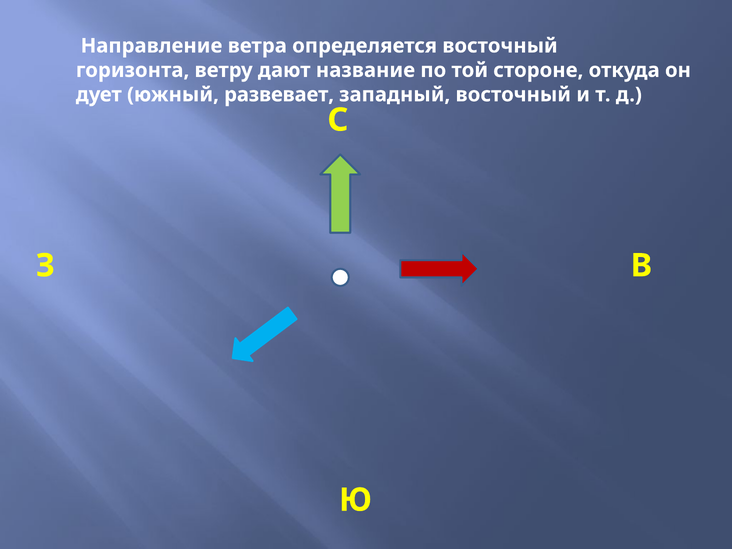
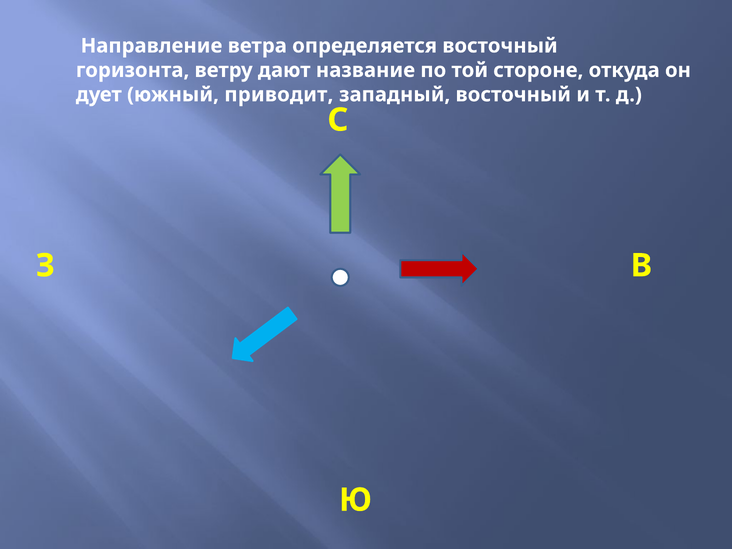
развевает: развевает -> приводит (279, 95)
